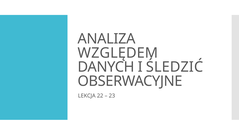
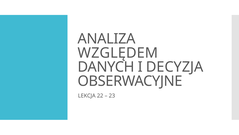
ŚLEDZIĆ: ŚLEDZIĆ -> DECYZJA (175, 67)
